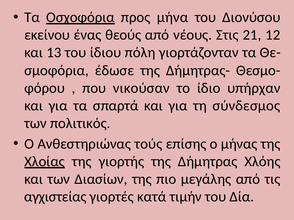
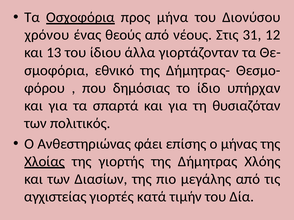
εκείνου: εκείνου -> χρόνου (47, 35)
21: 21 -> 31 (252, 35)
πόλη: πόλη -> άλλα (140, 53)
έδωσε: έδωσε -> εθνικό (114, 71)
νικούσαν: νικούσαν -> δημόσιας (141, 88)
σύνδεσμος: σύνδεσμος -> θυσιαζόταν (246, 106)
τούς: τούς -> φάει (148, 144)
